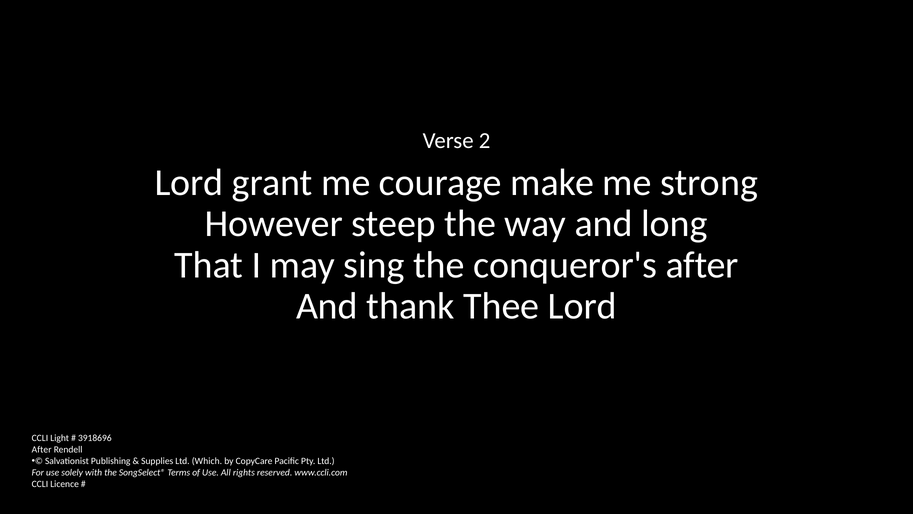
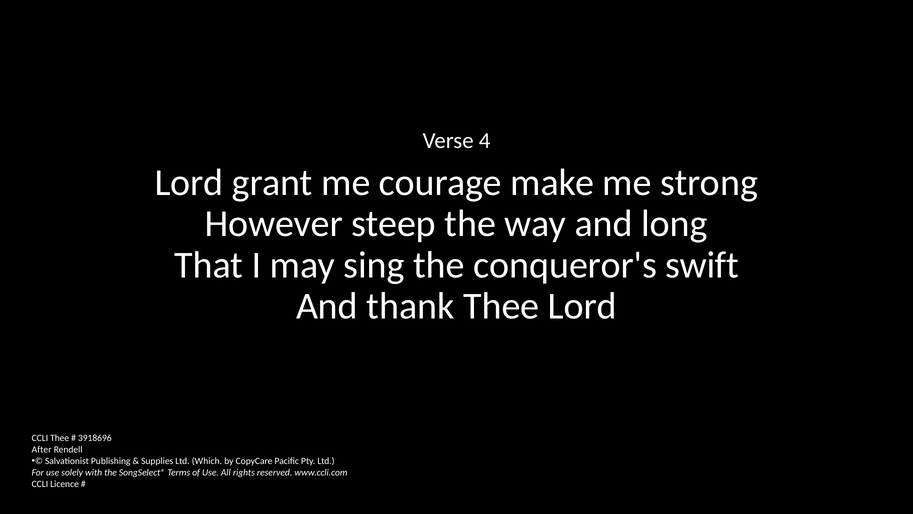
2: 2 -> 4 (485, 140)
conqueror's after: after -> swift (702, 265)
CCLI Light: Light -> Thee (60, 438)
